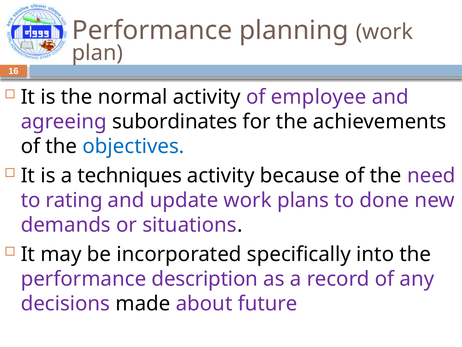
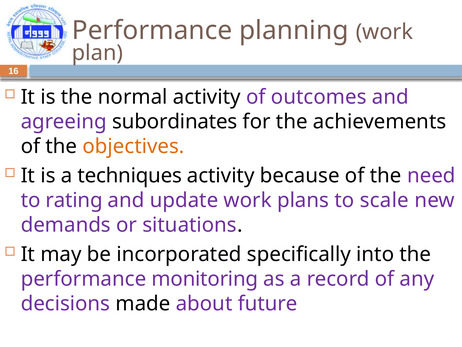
employee: employee -> outcomes (319, 97)
objectives colour: blue -> orange (133, 146)
done: done -> scale (384, 200)
description: description -> monitoring (205, 279)
